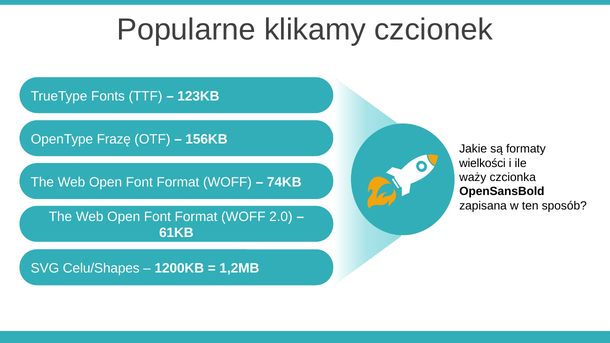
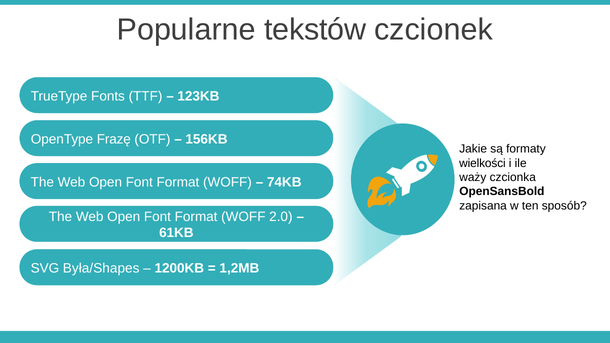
klikamy: klikamy -> tekstów (315, 30)
Celu/Shapes: Celu/Shapes -> Była/Shapes (101, 268)
